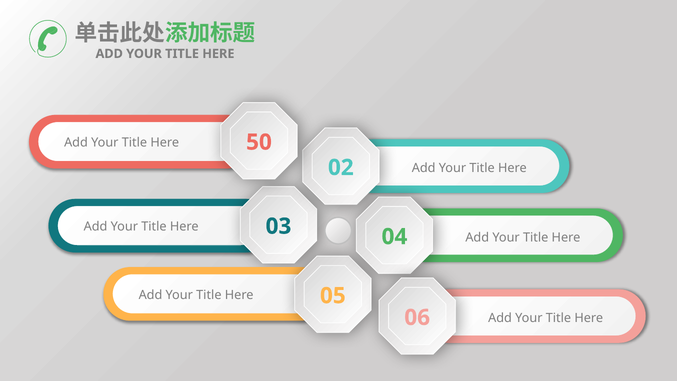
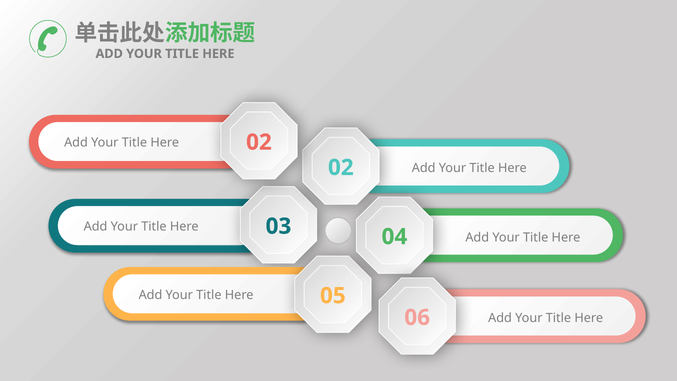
50: 50 -> 02 (259, 142)
